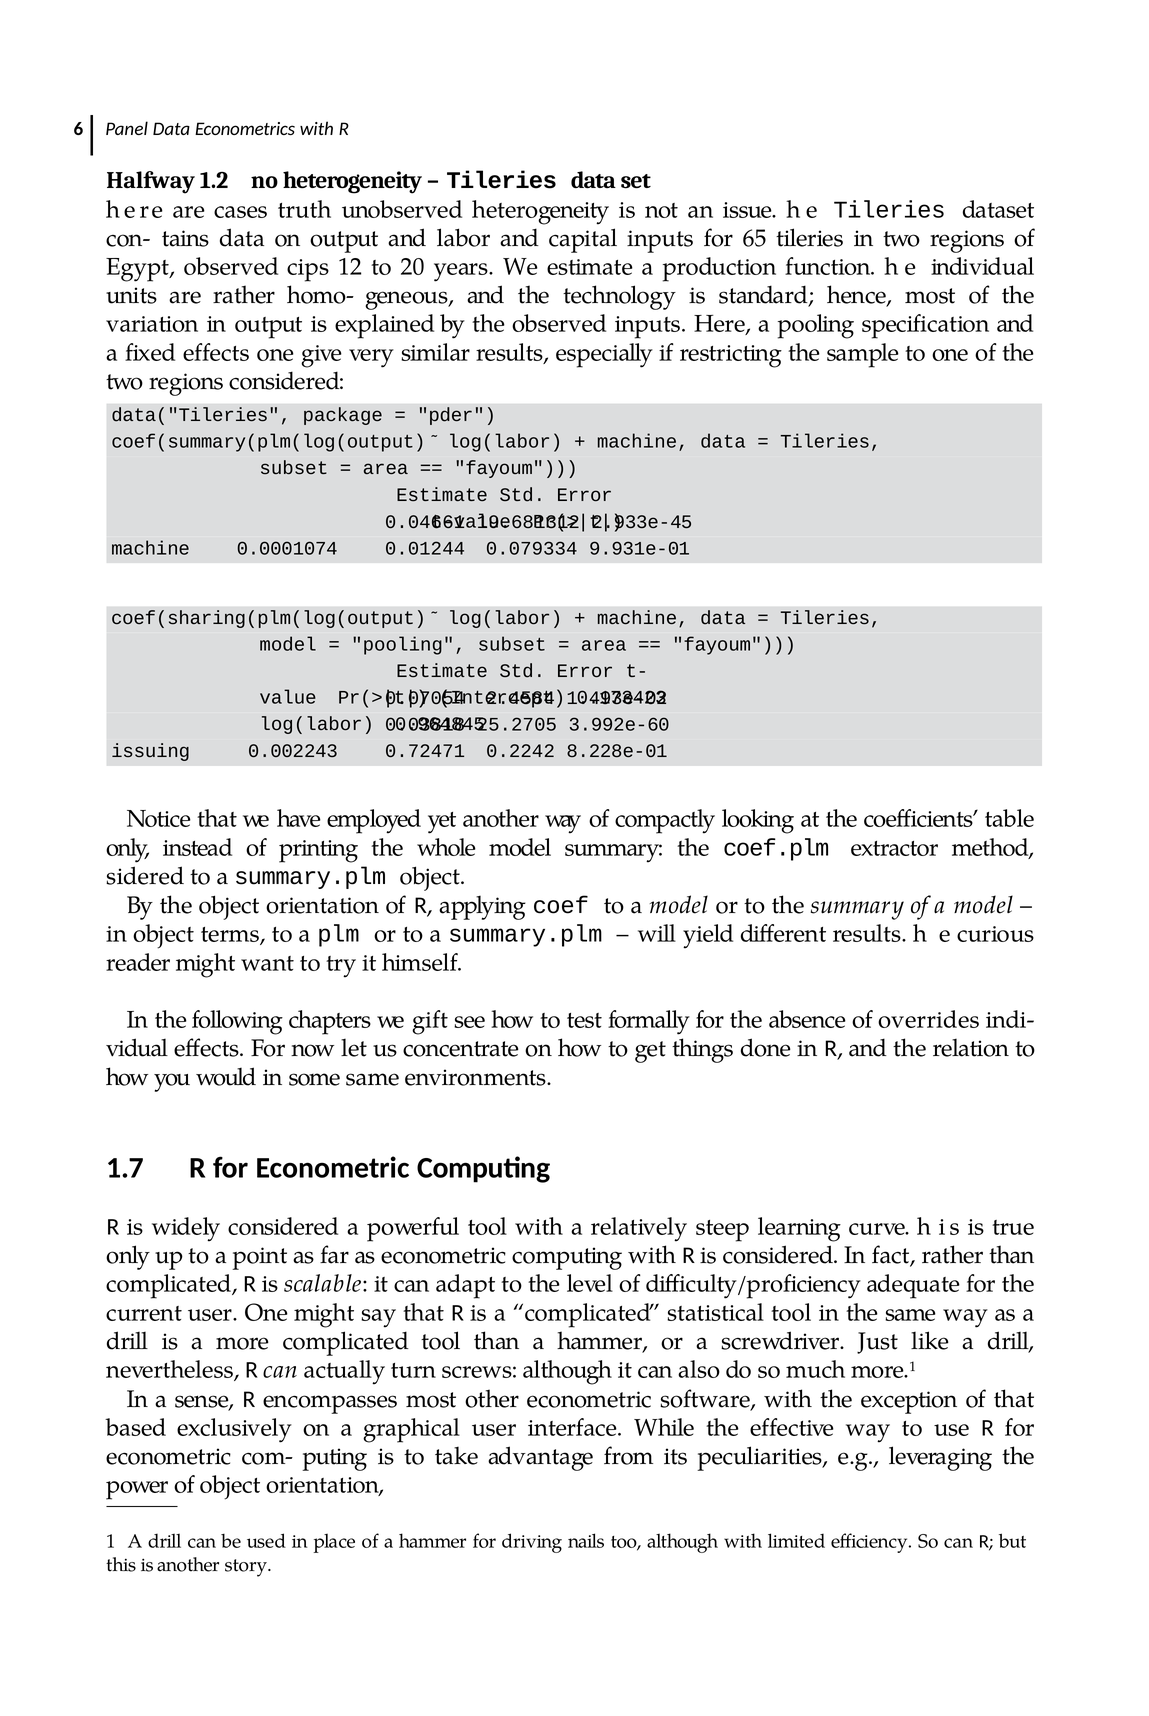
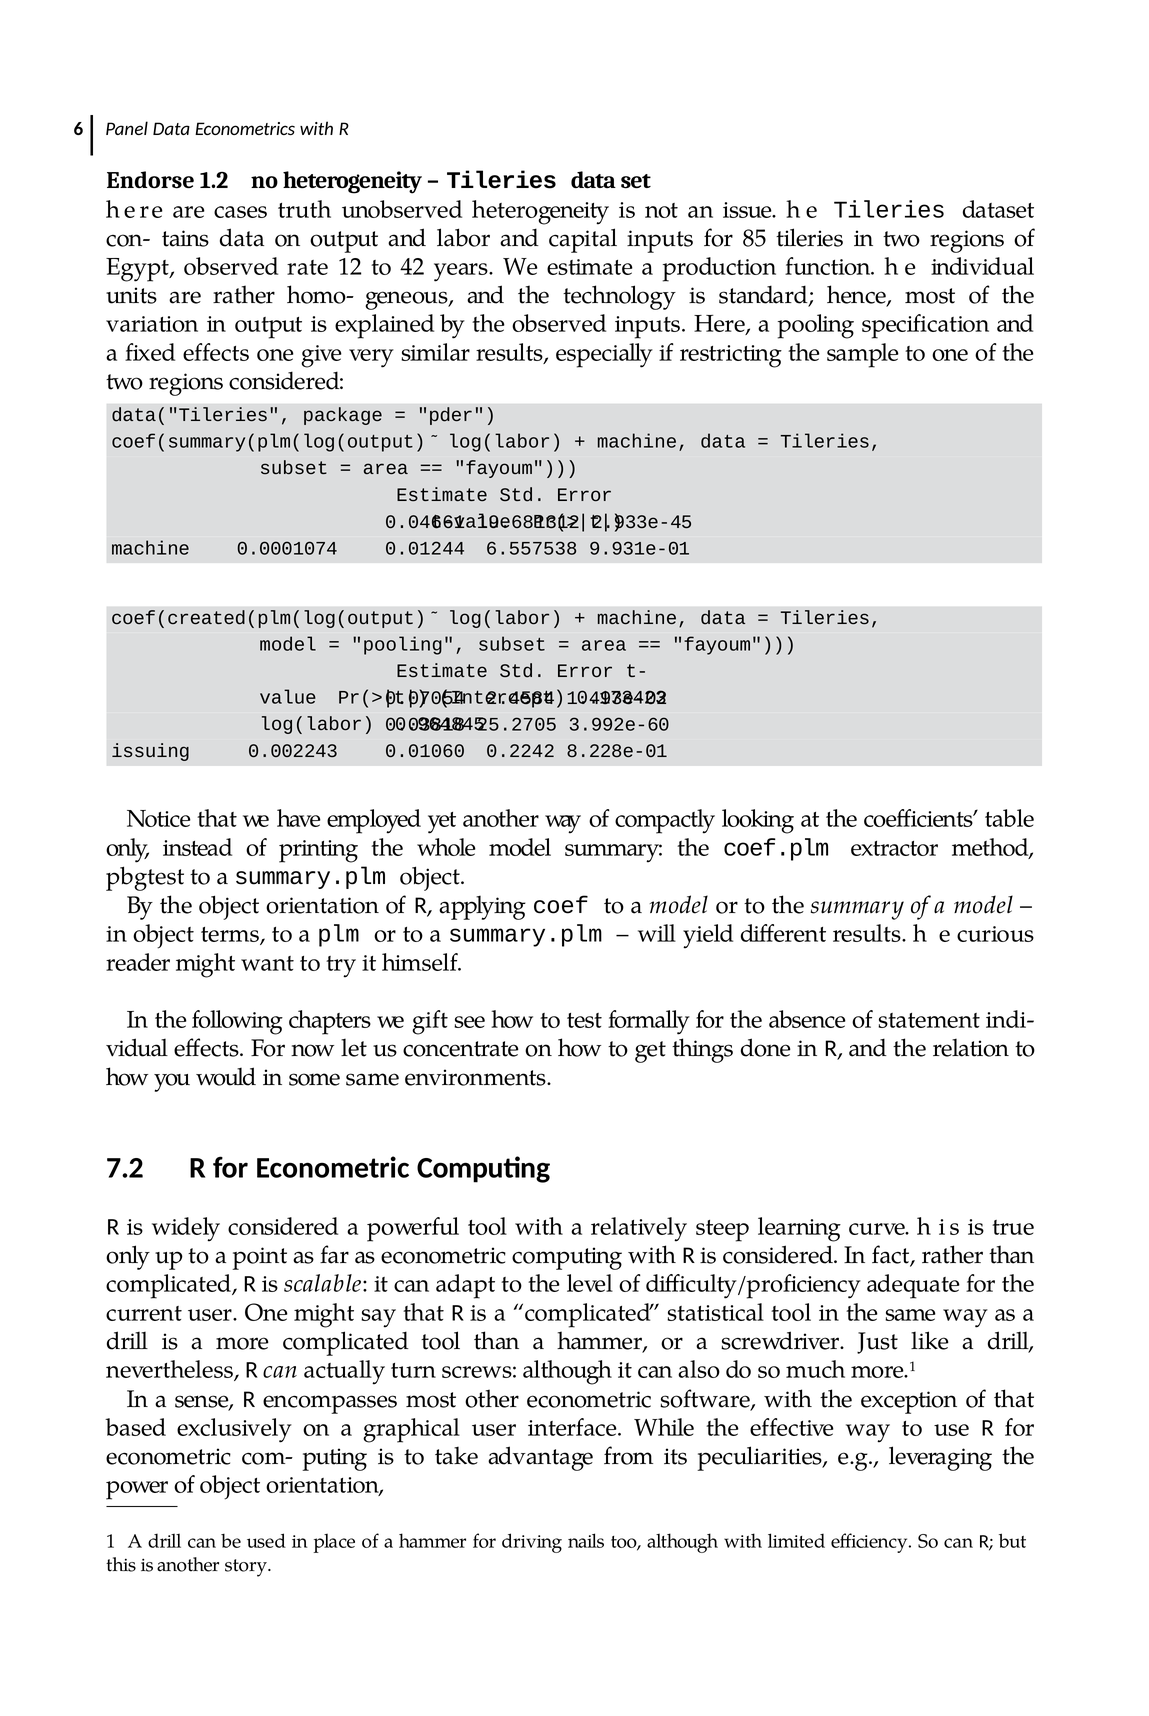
Halfway: Halfway -> Endorse (151, 180)
65: 65 -> 85 (755, 238)
cips: cips -> rate (308, 267)
20: 20 -> 42 (413, 267)
0.079334: 0.079334 -> 6.557538 (532, 549)
coef(sharing(plm(log(output: coef(sharing(plm(log(output -> coef(created(plm(log(output (269, 618)
0.72471: 0.72471 -> 0.01060 (425, 751)
sidered: sidered -> pbgtest (146, 877)
overrides: overrides -> statement (929, 1020)
1.7: 1.7 -> 7.2 (125, 1168)
